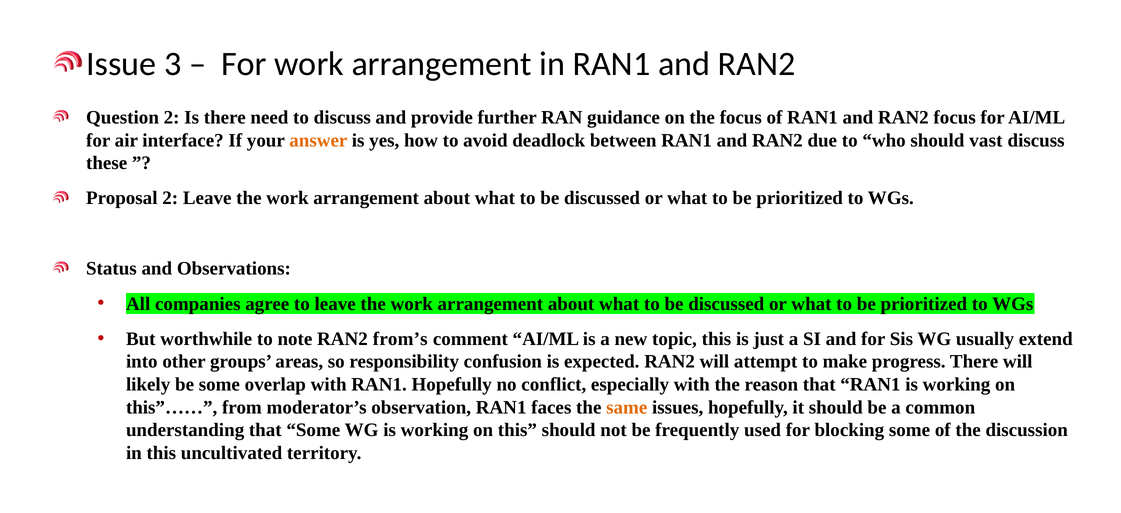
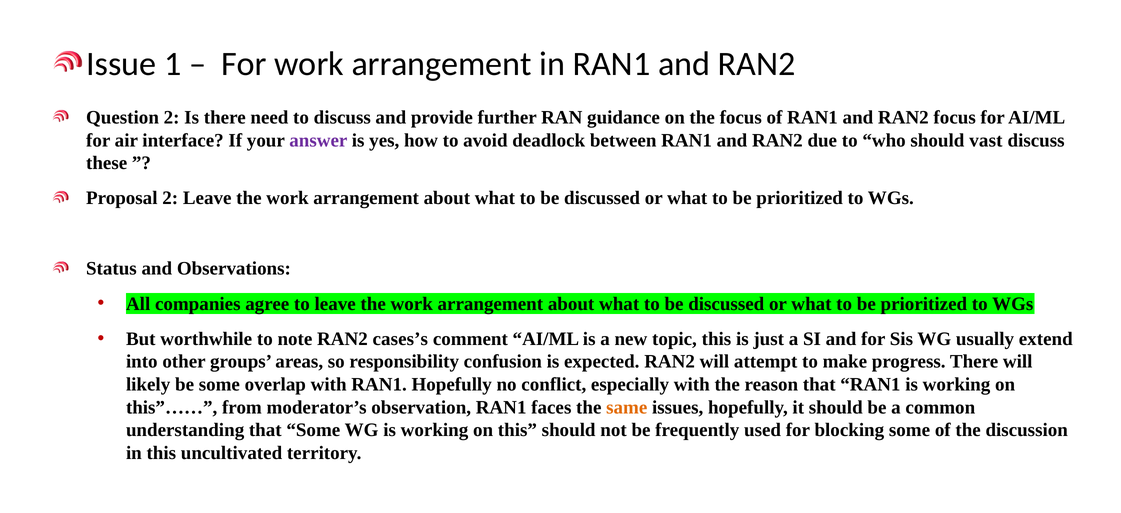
3: 3 -> 1 (173, 64)
answer colour: orange -> purple (318, 140)
from’s: from’s -> cases’s (400, 339)
